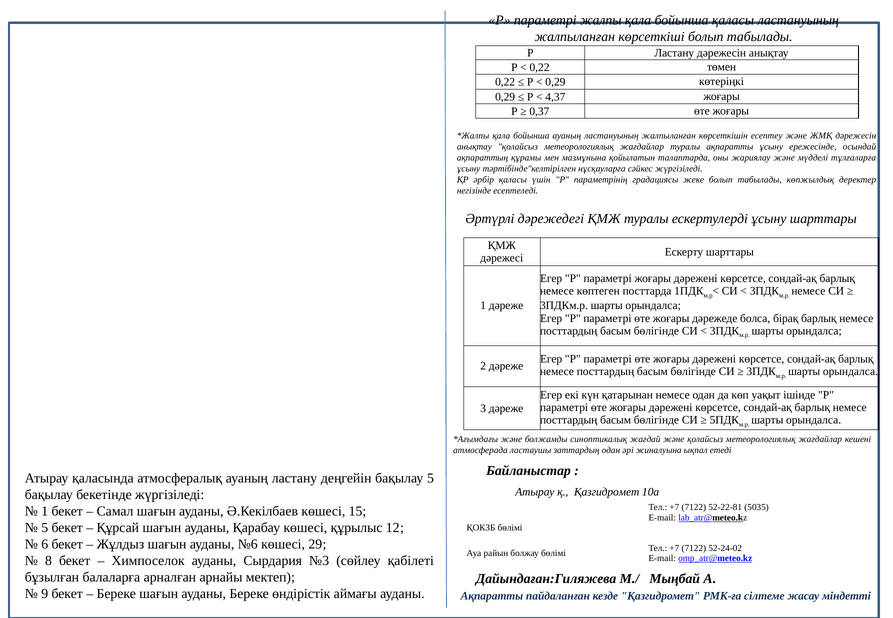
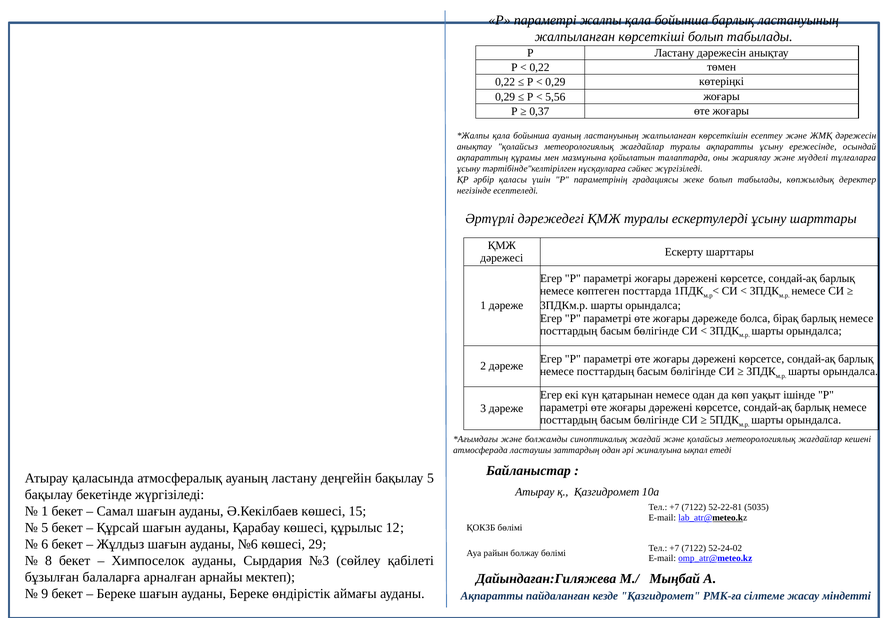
бойынша қаласы: қаласы -> барлық (733, 20)
4,37: 4,37 -> 5,56 (555, 97)
